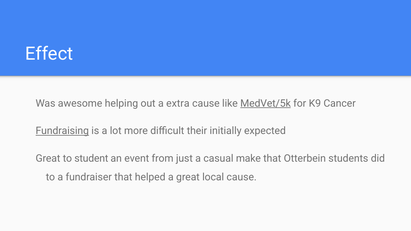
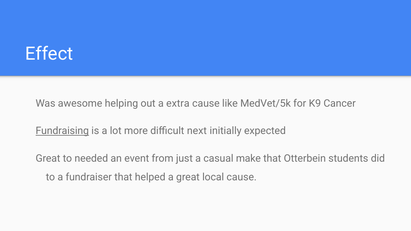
MedVet/5k underline: present -> none (266, 103)
their: their -> next (197, 131)
student: student -> needed (91, 159)
